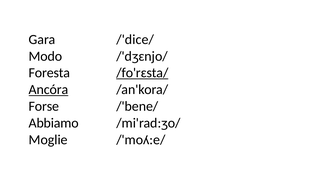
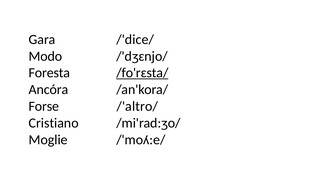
Ancóra underline: present -> none (49, 90)
/'bene/: /'bene/ -> /'altro/ (137, 106)
Abbiamo: Abbiamo -> Cristiano (54, 123)
